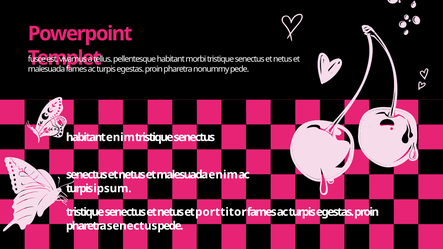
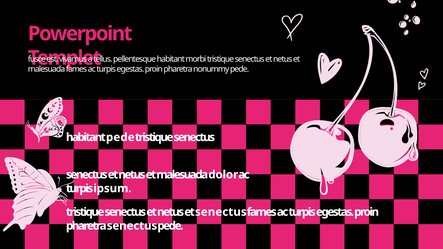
habitant enim: enim -> pede (120, 137)
malesuada enim: enim -> dolor (223, 175)
et porttitor: porttitor -> senectus (221, 212)
